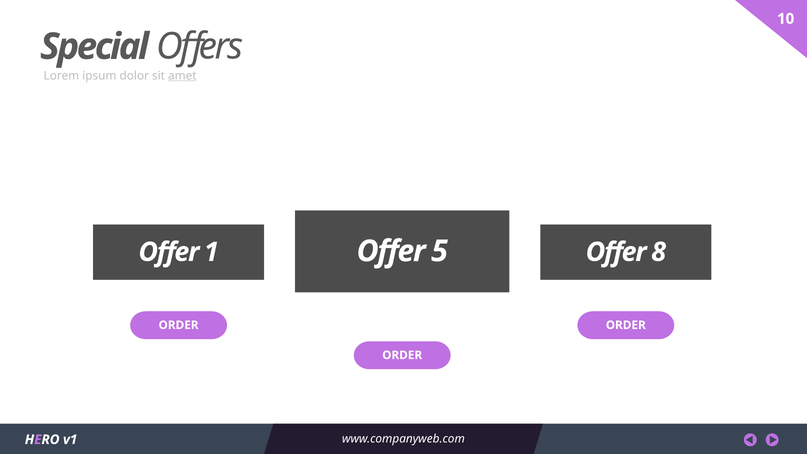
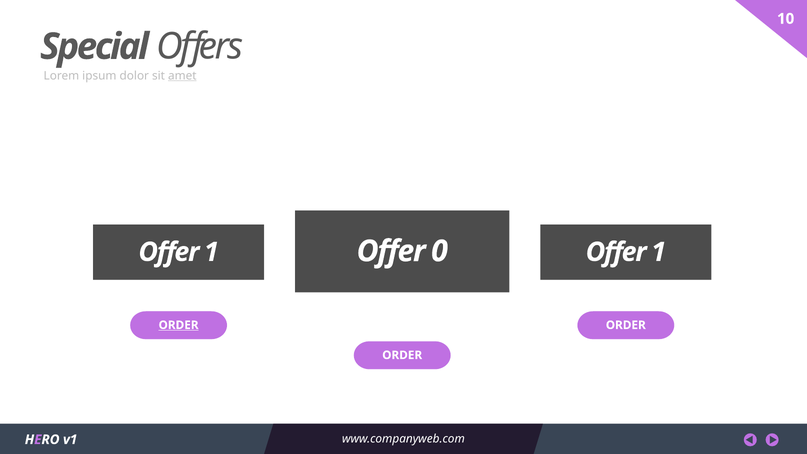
5: 5 -> 0 (440, 251)
8: 8 -> 1 (659, 252)
ORDER underline: none -> present (179, 325)
